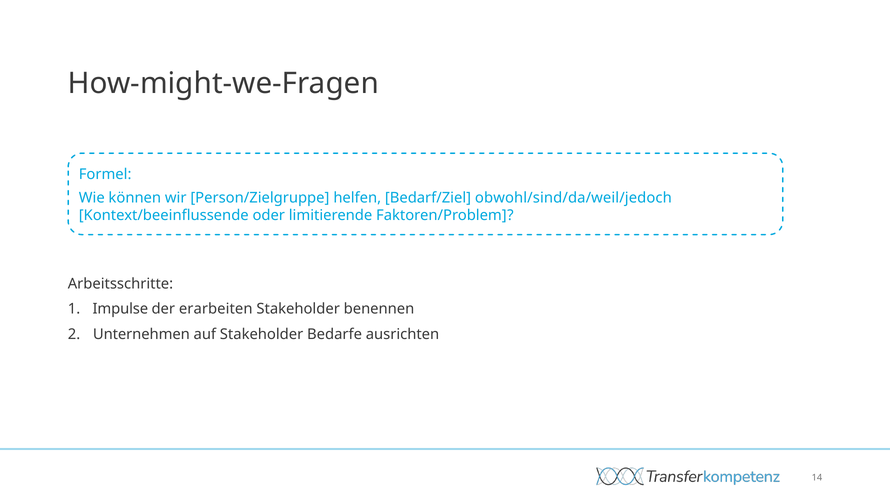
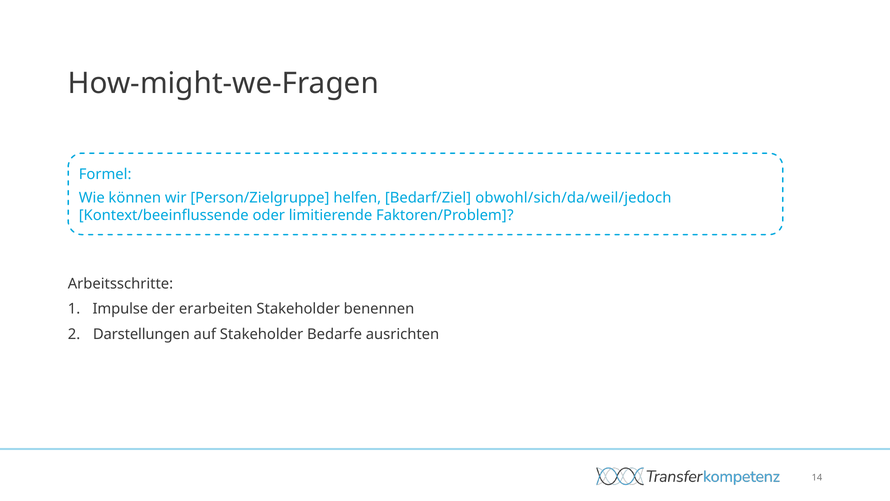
obwohl/sind/da/weil/jedoch: obwohl/sind/da/weil/jedoch -> obwohl/sich/da/weil/jedoch (573, 198)
Unternehmen: Unternehmen -> Darstellungen (141, 334)
